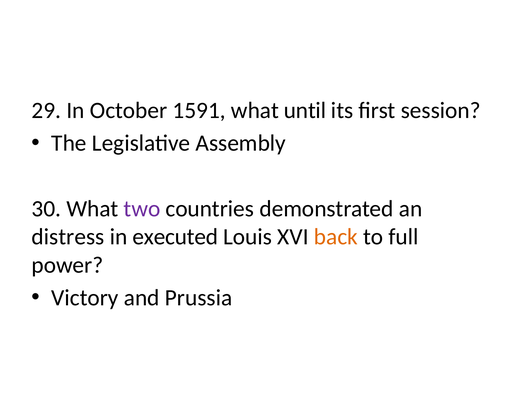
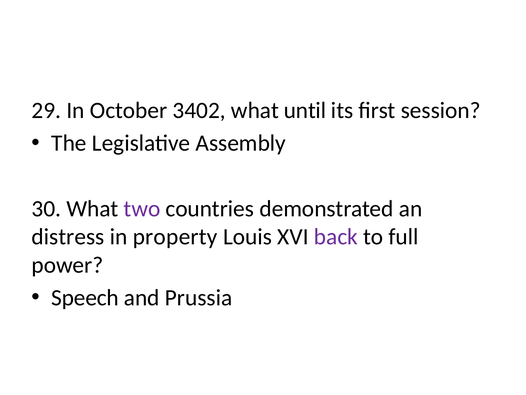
1591: 1591 -> 3402 (199, 110)
executed: executed -> property (175, 237)
back colour: orange -> purple (336, 237)
Victory: Victory -> Speech (85, 297)
